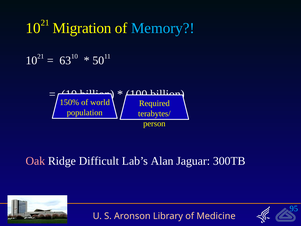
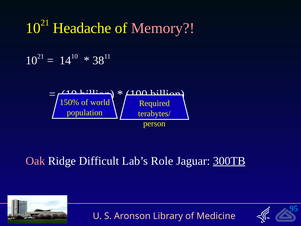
Migration: Migration -> Headache (82, 28)
Memory colour: light blue -> pink (163, 28)
63: 63 -> 14 (65, 60)
50: 50 -> 38 (98, 60)
Alan: Alan -> Role (162, 161)
300TB underline: none -> present (229, 161)
